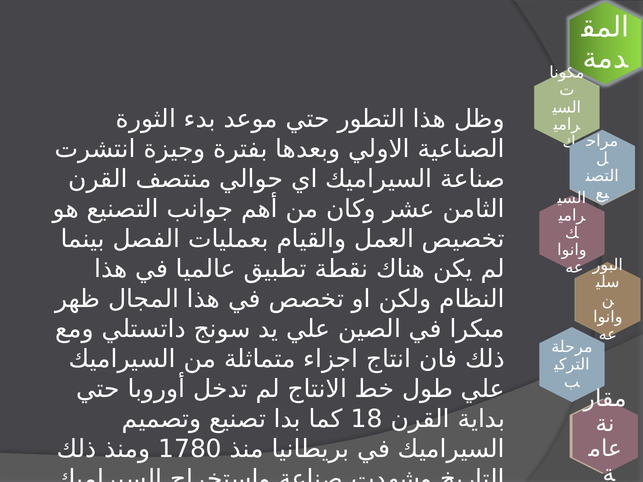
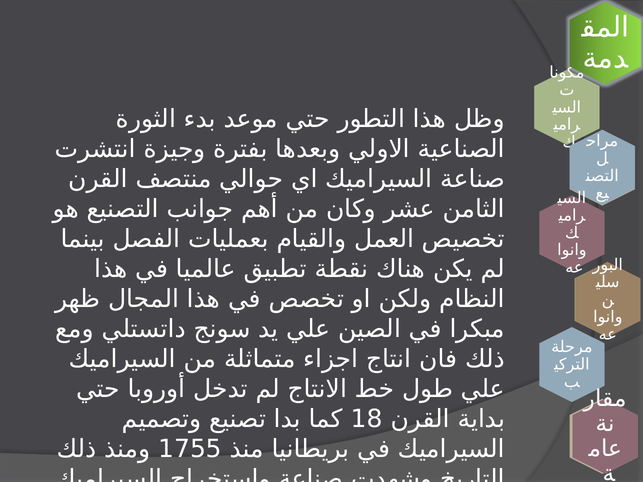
1780: 1780 -> 1755 (190, 449)
